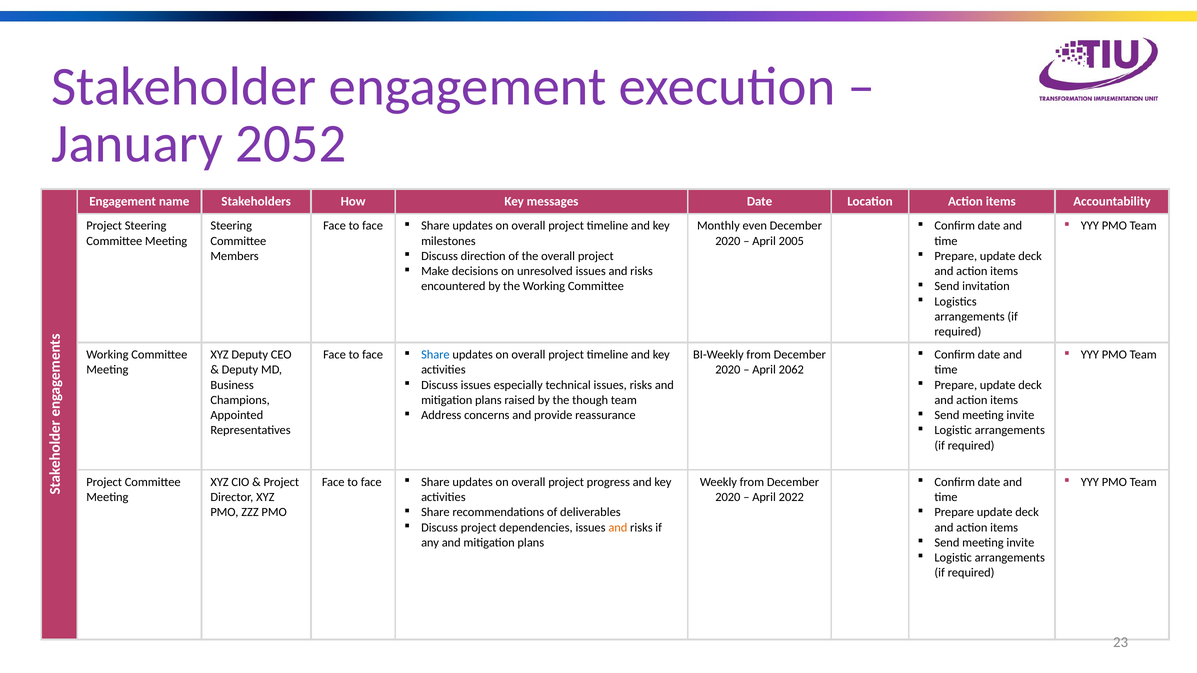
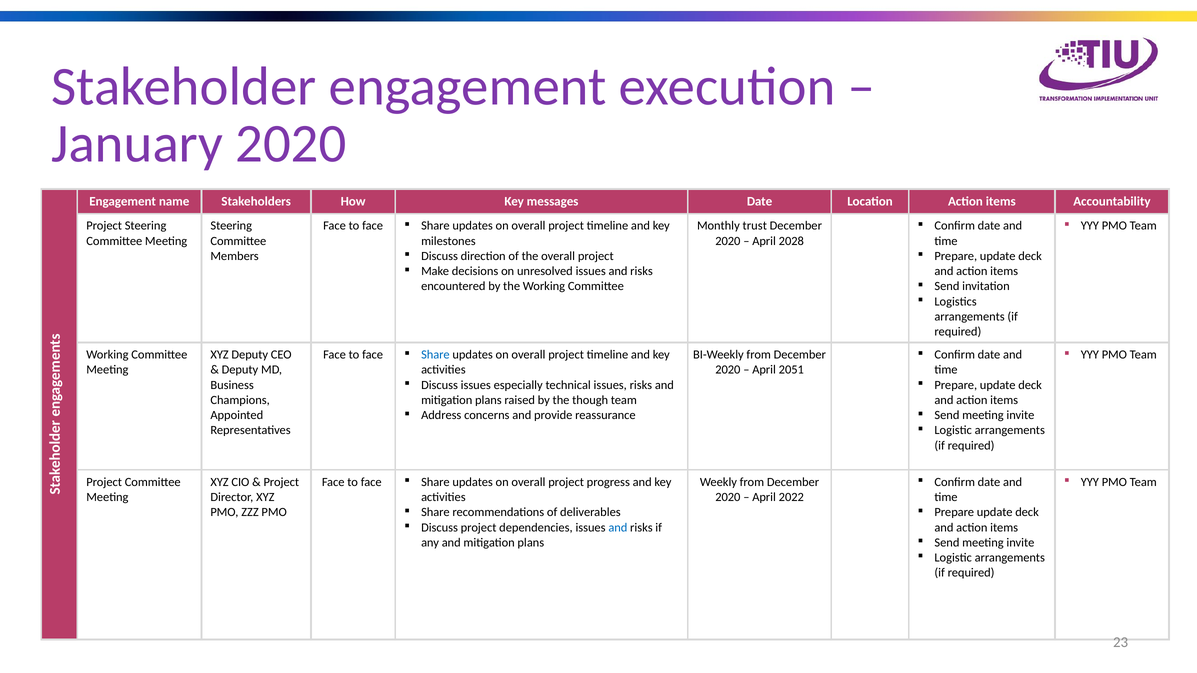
January 2052: 2052 -> 2020 (291, 144)
even: even -> trust (755, 226)
2005: 2005 -> 2028 (791, 241)
2062: 2062 -> 2051 (791, 370)
and colour: orange -> blue (618, 528)
